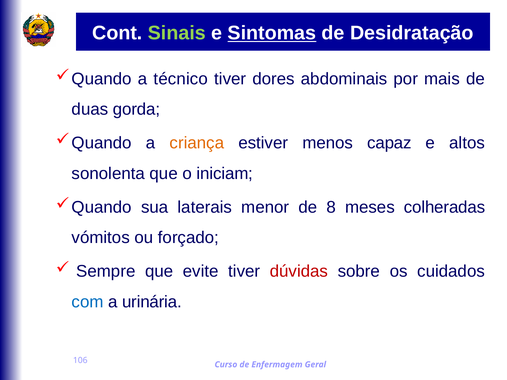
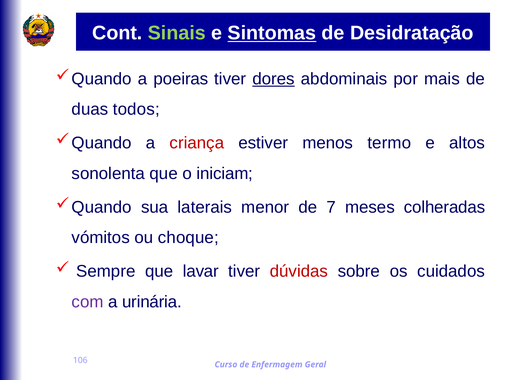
técnico: técnico -> poeiras (181, 79)
dores underline: none -> present (274, 79)
gorda: gorda -> todos (136, 109)
criança colour: orange -> red (197, 143)
capaz: capaz -> termo (389, 143)
8: 8 -> 7 (331, 207)
forçado: forçado -> choque (188, 238)
evite: evite -> lavar (201, 272)
com colour: blue -> purple (88, 302)
